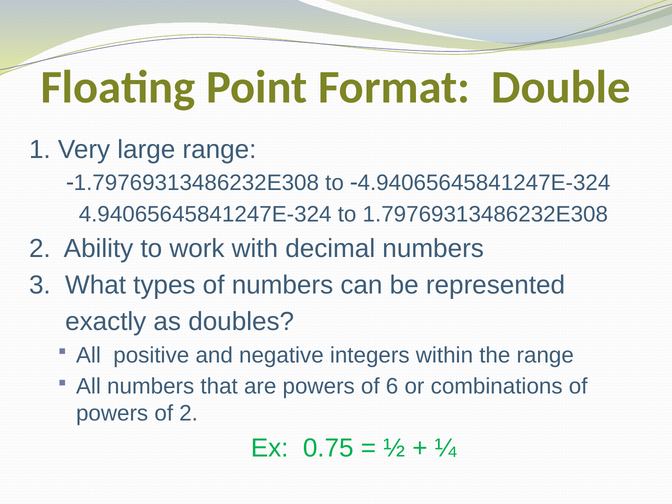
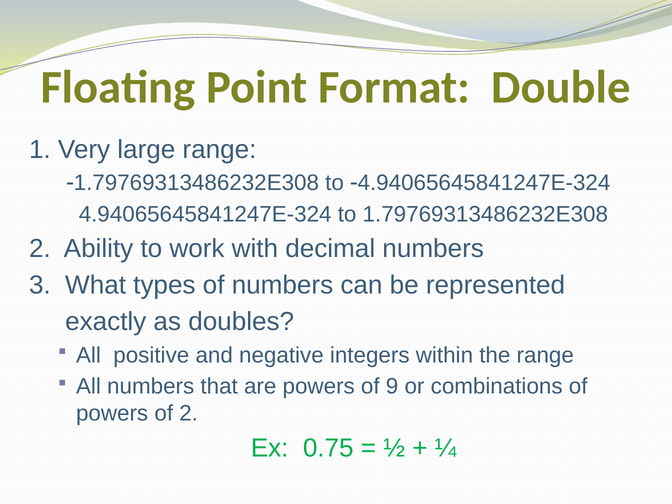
6: 6 -> 9 (392, 387)
